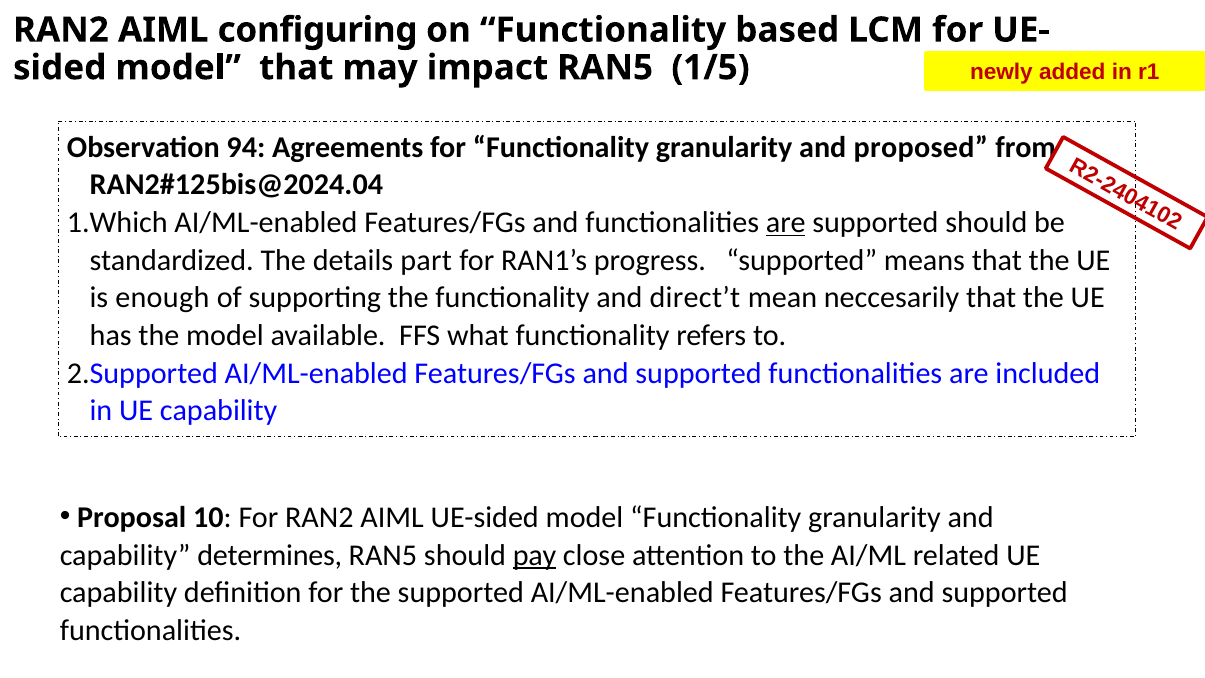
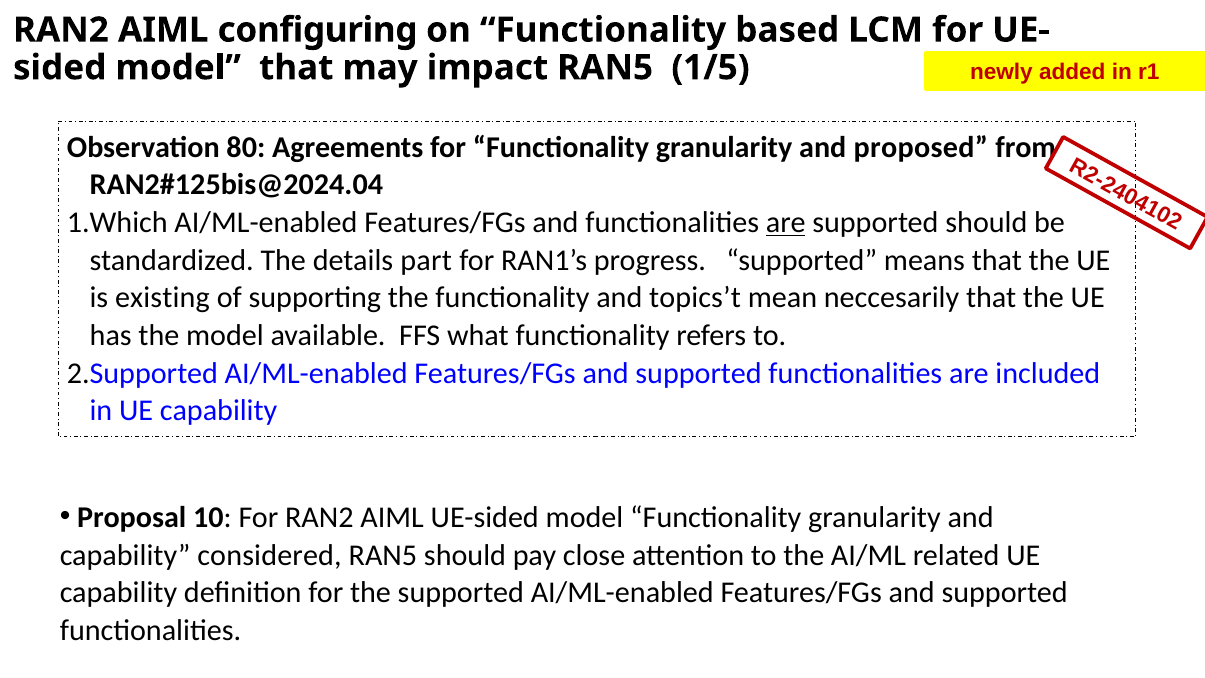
94: 94 -> 80 (246, 147)
enough: enough -> existing (162, 298)
direct’t: direct’t -> topics’t (695, 298)
determines: determines -> considered (270, 555)
pay underline: present -> none (535, 555)
